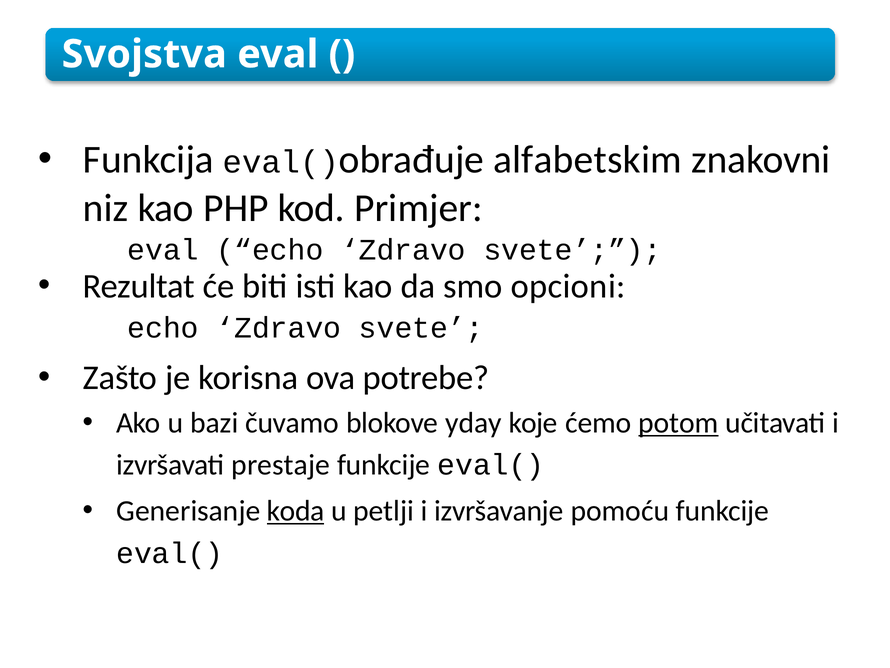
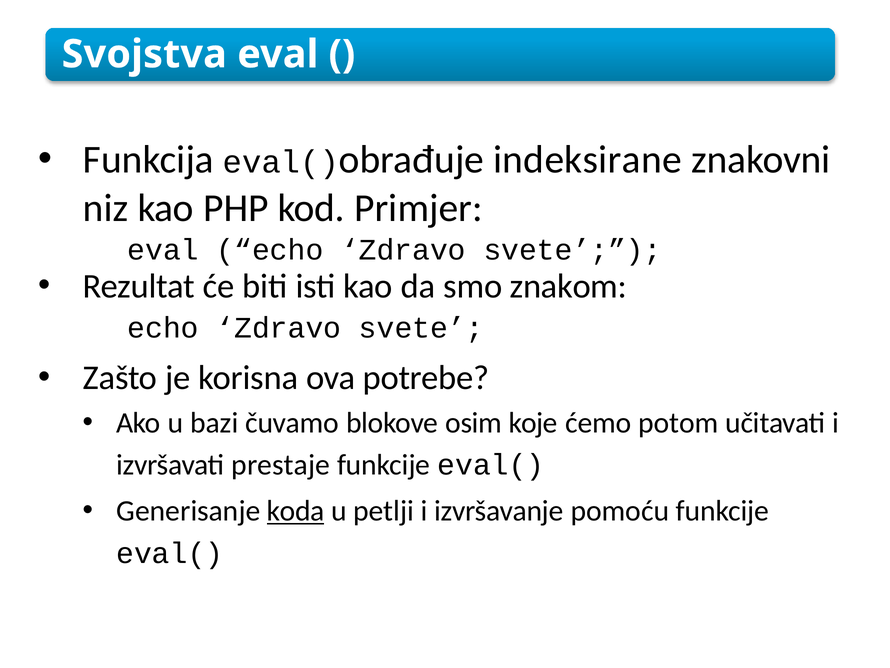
alfabetskim: alfabetskim -> indeksirane (587, 159)
opcioni: opcioni -> znakom (568, 286)
yday: yday -> osim (474, 423)
potom underline: present -> none (678, 423)
